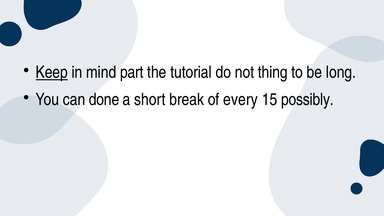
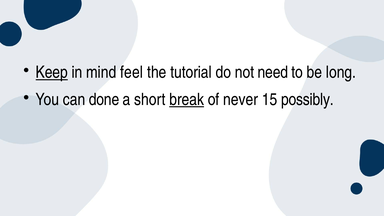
part: part -> feel (132, 72)
thing: thing -> need (273, 72)
break underline: none -> present (187, 100)
every: every -> never (241, 100)
